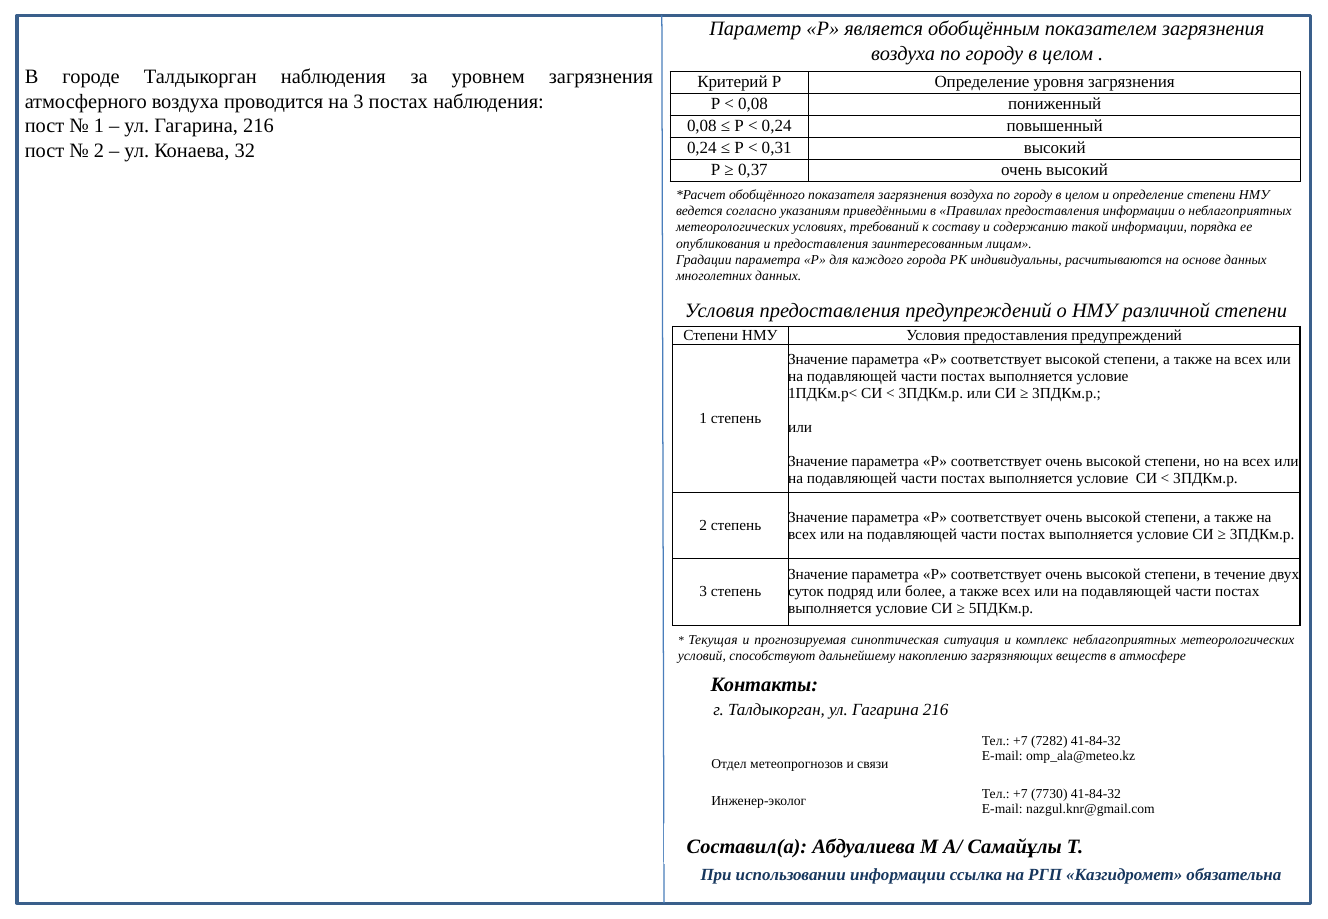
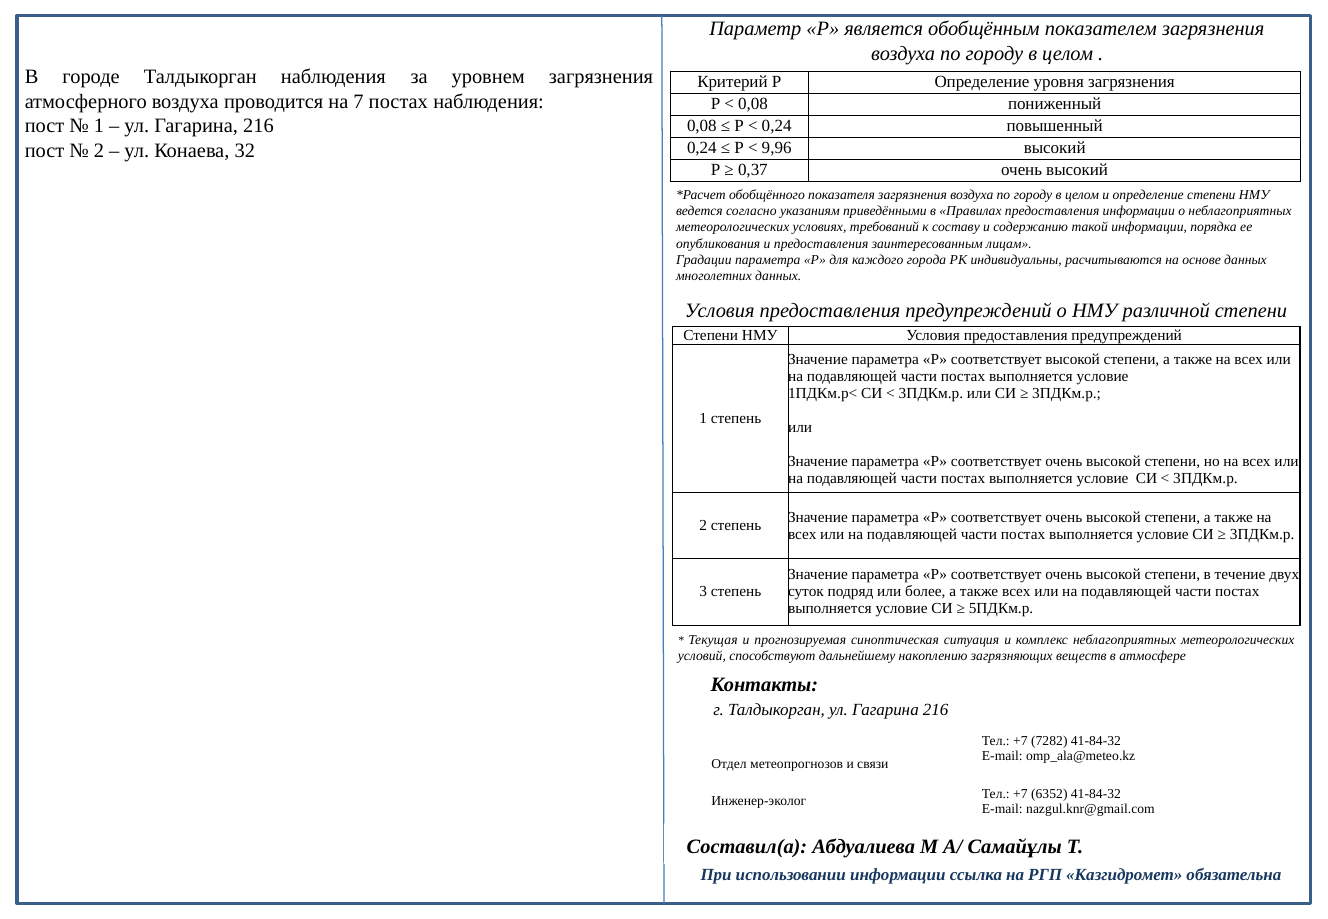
на 3: 3 -> 7 (359, 102)
0,31: 0,31 -> 9,96 (777, 148)
7730: 7730 -> 6352 (1049, 794)
